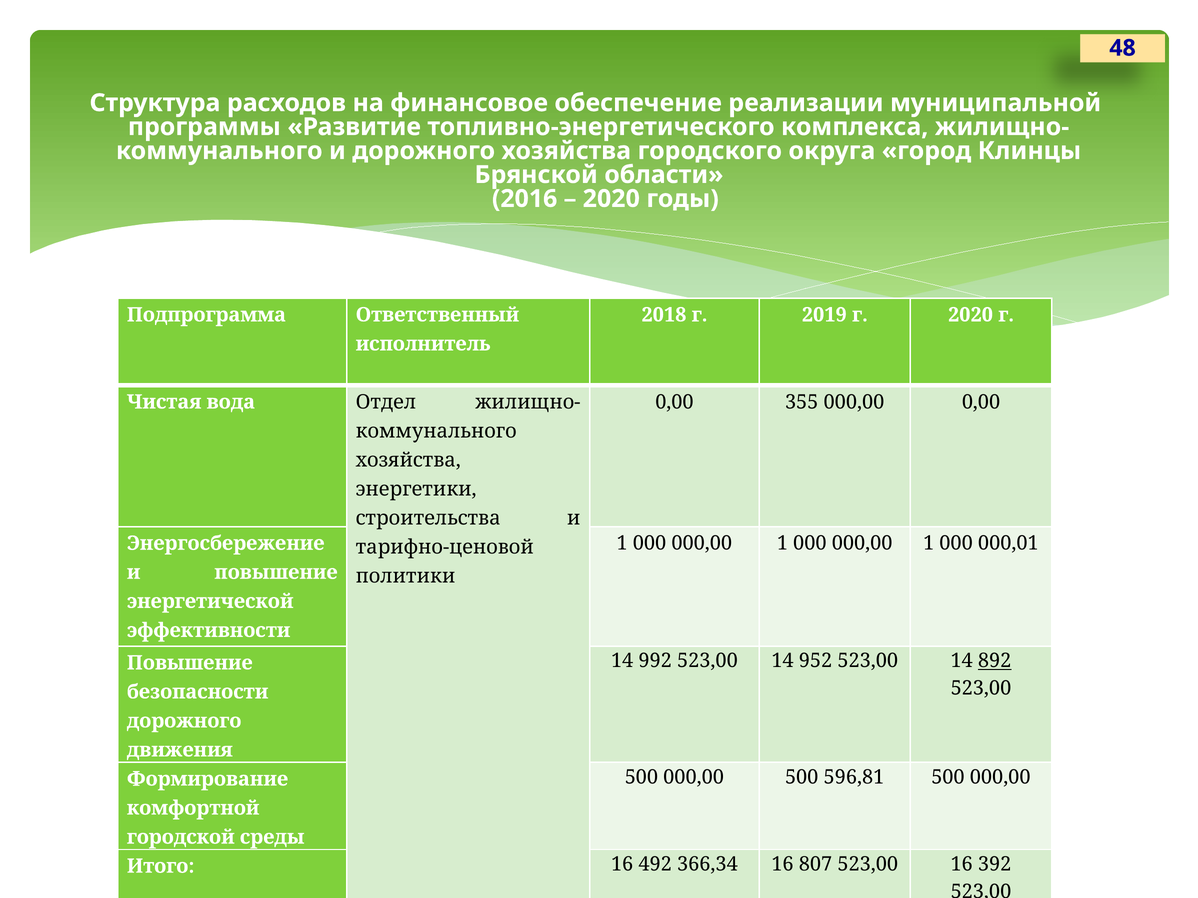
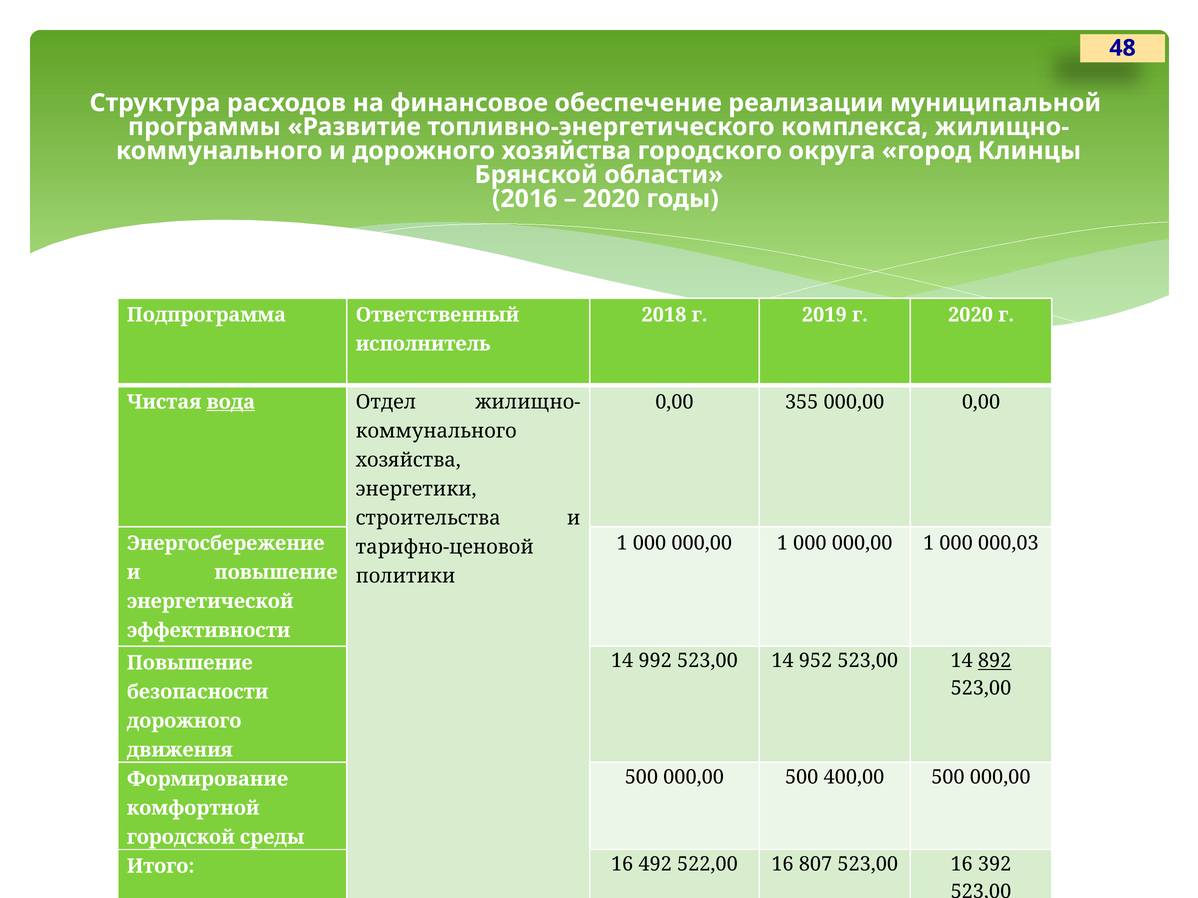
вода underline: none -> present (231, 402)
000,01: 000,01 -> 000,03 (1008, 544)
596,81: 596,81 -> 400,00 (854, 778)
366,34: 366,34 -> 522,00 (707, 865)
